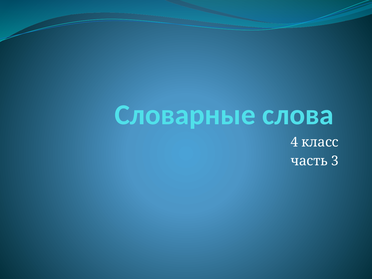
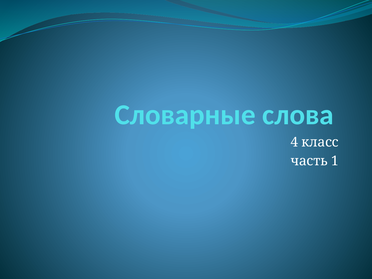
3: 3 -> 1 (335, 161)
